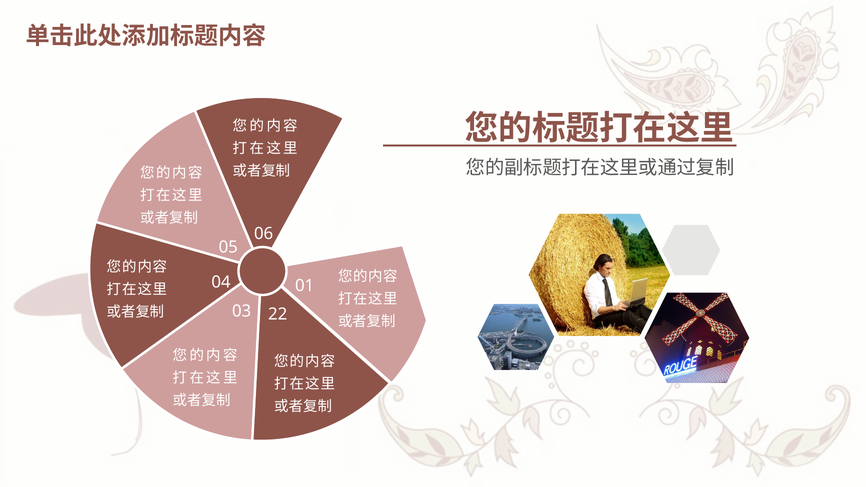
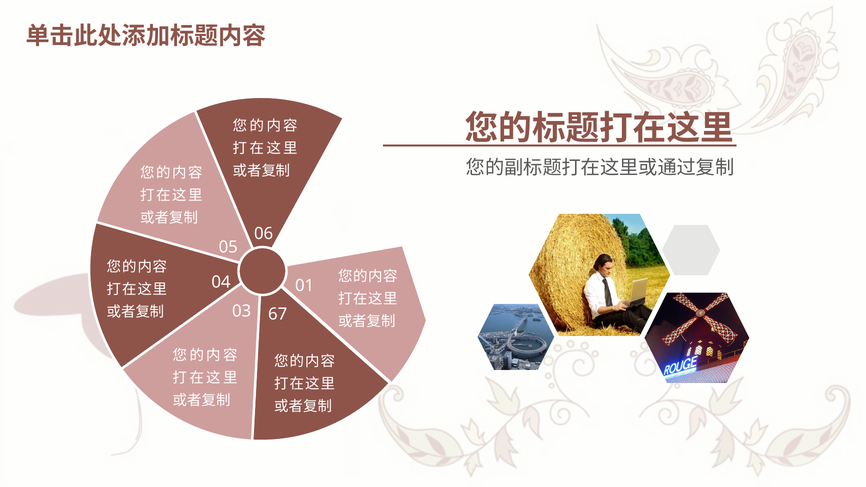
22: 22 -> 67 (278, 314)
